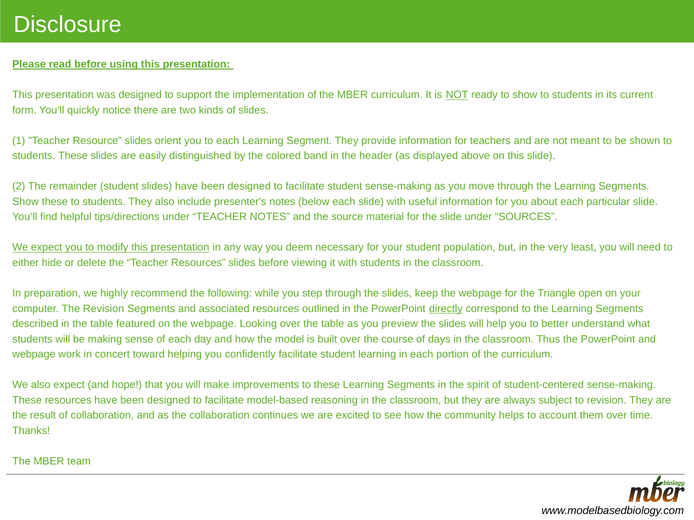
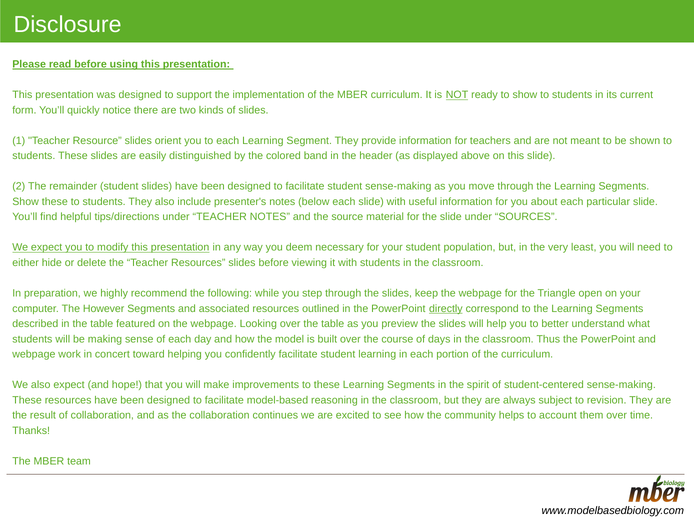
The Revision: Revision -> However (104, 309)
